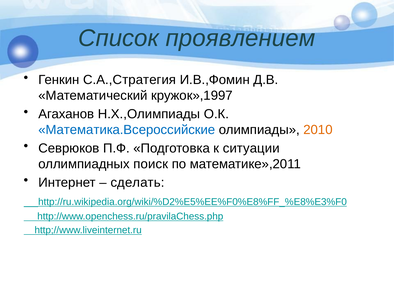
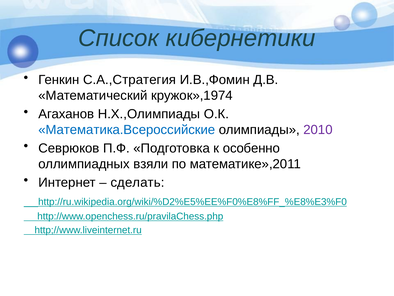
проявлением: проявлением -> кибернетики (241, 38)
кружок»,1997: кружок»,1997 -> кружок»,1974 (192, 95)
2010 colour: orange -> purple (318, 130)
ситуации: ситуации -> особенно (251, 148)
поиск: поиск -> взяли (151, 164)
